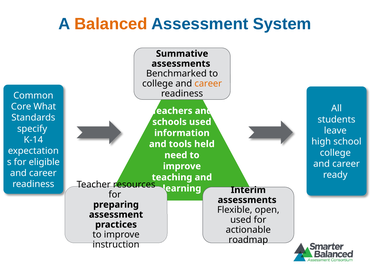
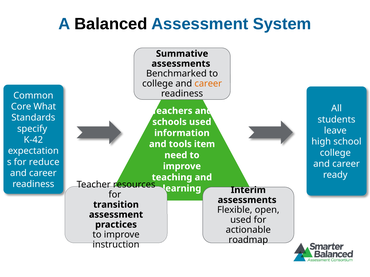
Balanced colour: orange -> black (111, 24)
K-14: K-14 -> K-42 (33, 140)
held: held -> item (205, 144)
eligible: eligible -> reduce (44, 162)
preparing: preparing -> transition (116, 205)
